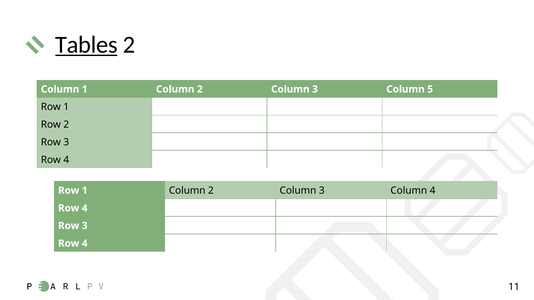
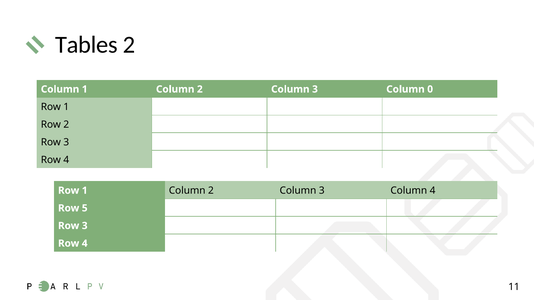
Tables underline: present -> none (86, 45)
5: 5 -> 0 (430, 89)
4: 4 -> 5 (85, 208)
